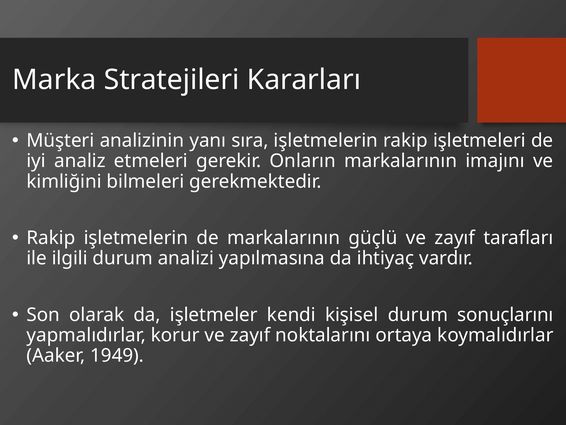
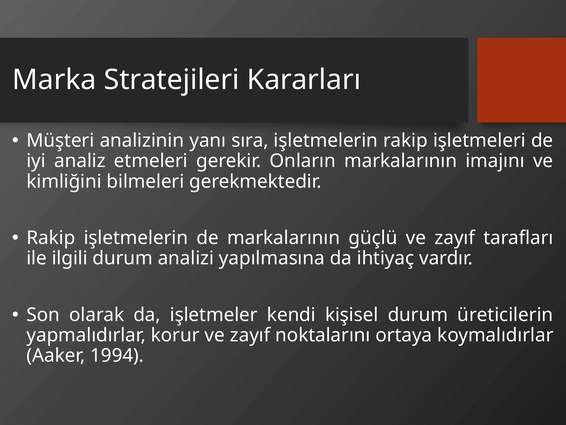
sonuçlarını: sonuçlarını -> üreticilerin (505, 315)
1949: 1949 -> 1994 (117, 355)
